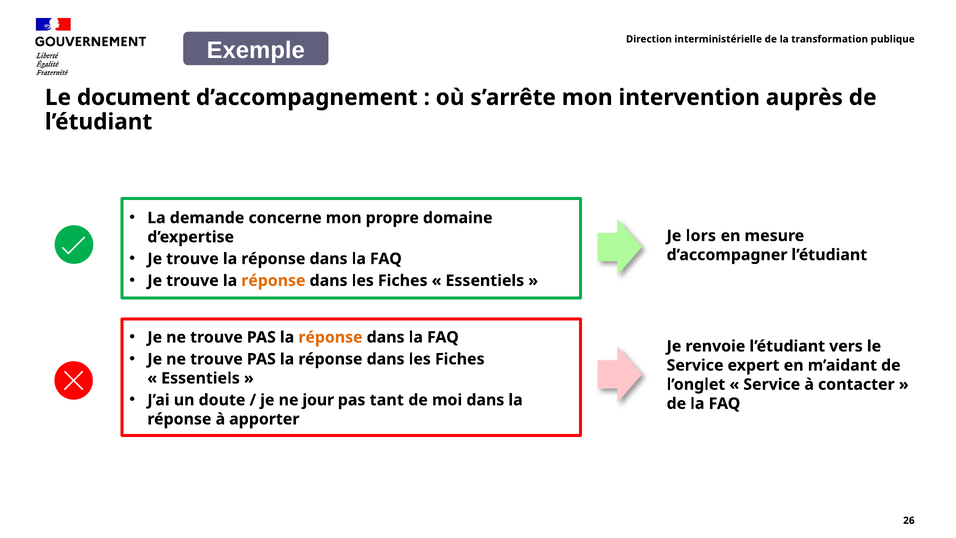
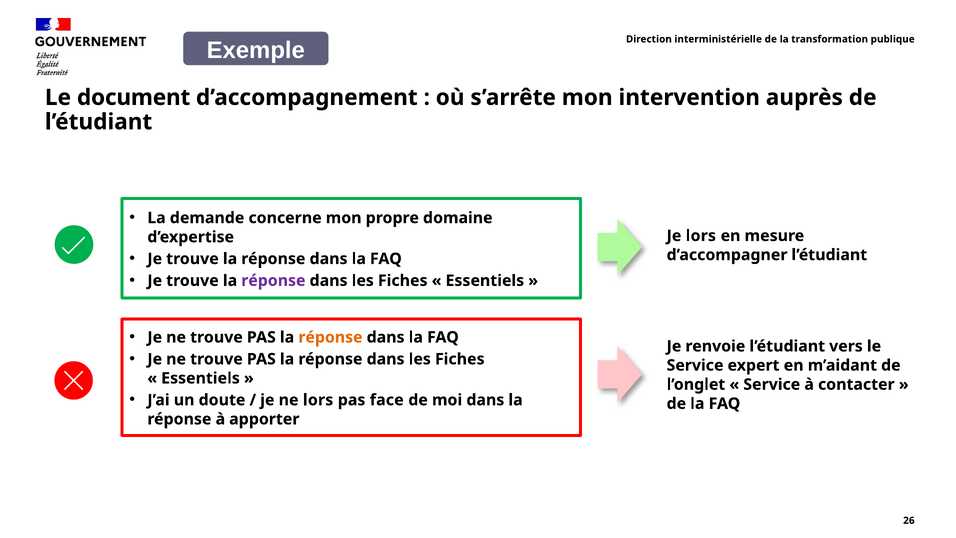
réponse colour: orange -> purple (273, 281)
ne jour: jour -> lors (318, 400)
tant: tant -> face (387, 400)
